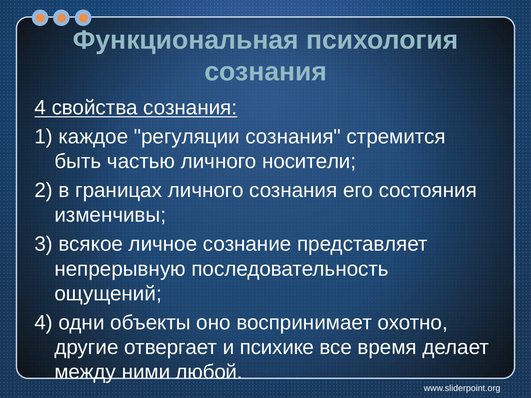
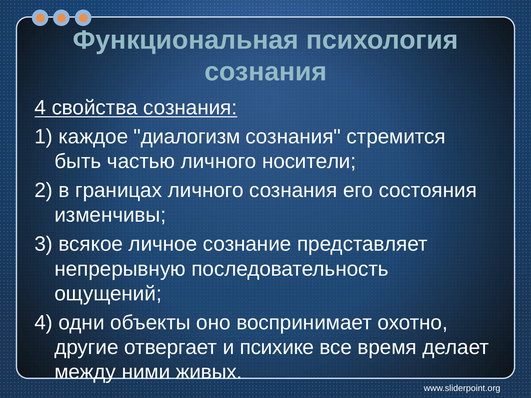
регуляции: регуляции -> диалогизм (187, 137)
любой: любой -> живых (209, 372)
